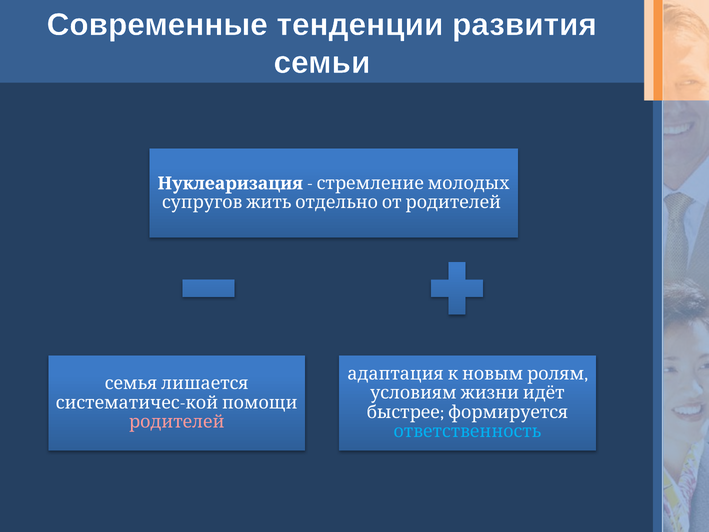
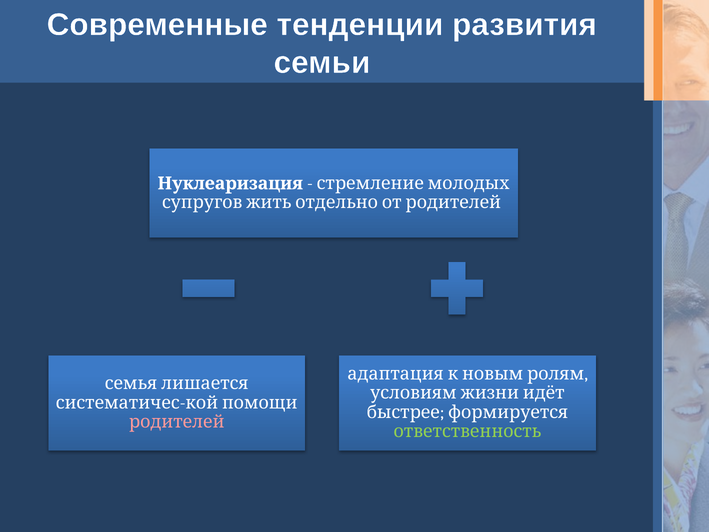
ответственность colour: light blue -> light green (467, 431)
